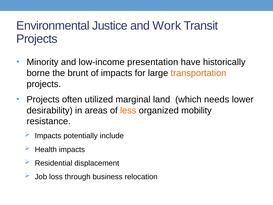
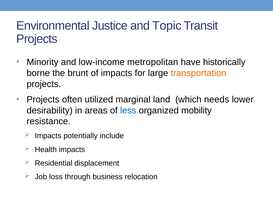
Work: Work -> Topic (167, 26)
presentation: presentation -> metropolitan (153, 62)
less colour: orange -> blue (128, 110)
